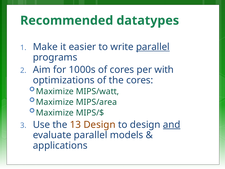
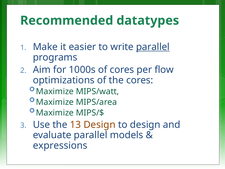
with: with -> flow (164, 70)
and underline: present -> none (172, 124)
applications: applications -> expressions (60, 145)
